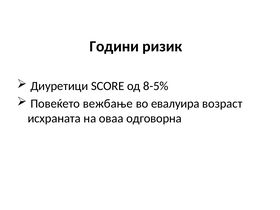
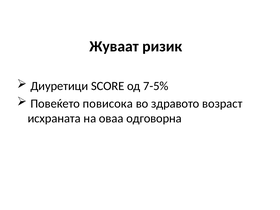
Години: Години -> Жуваат (114, 46)
8-5%: 8-5% -> 7-5% (156, 86)
вежбање: вежбање -> повисока (108, 104)
евалуира: евалуира -> здравото (175, 104)
